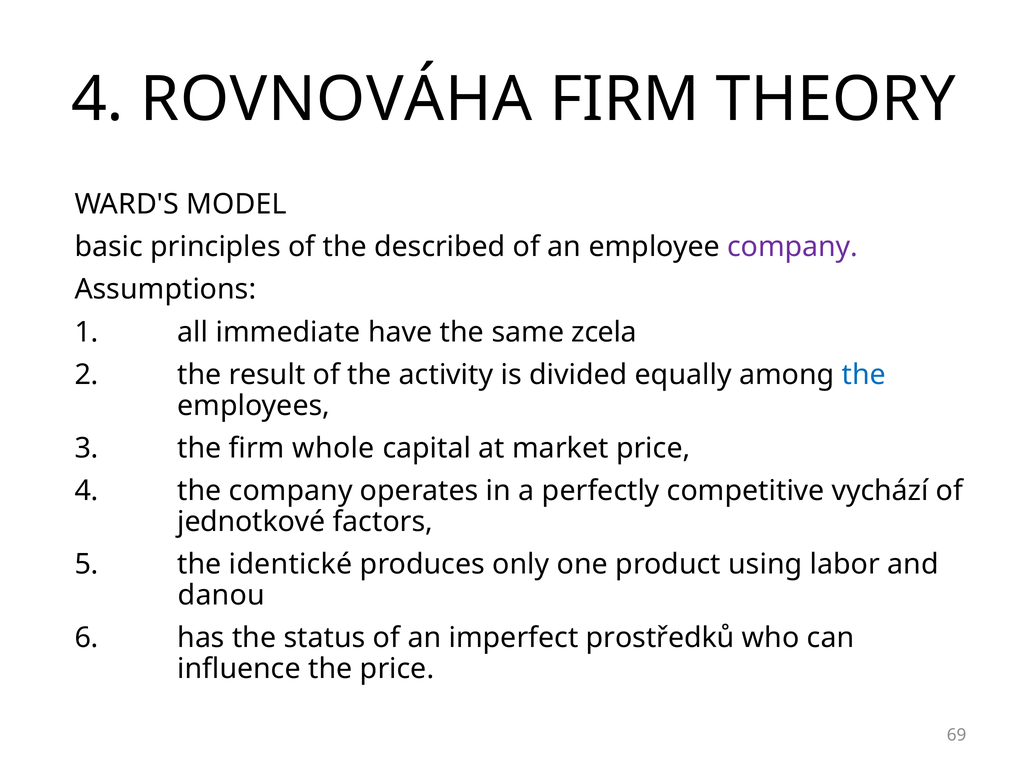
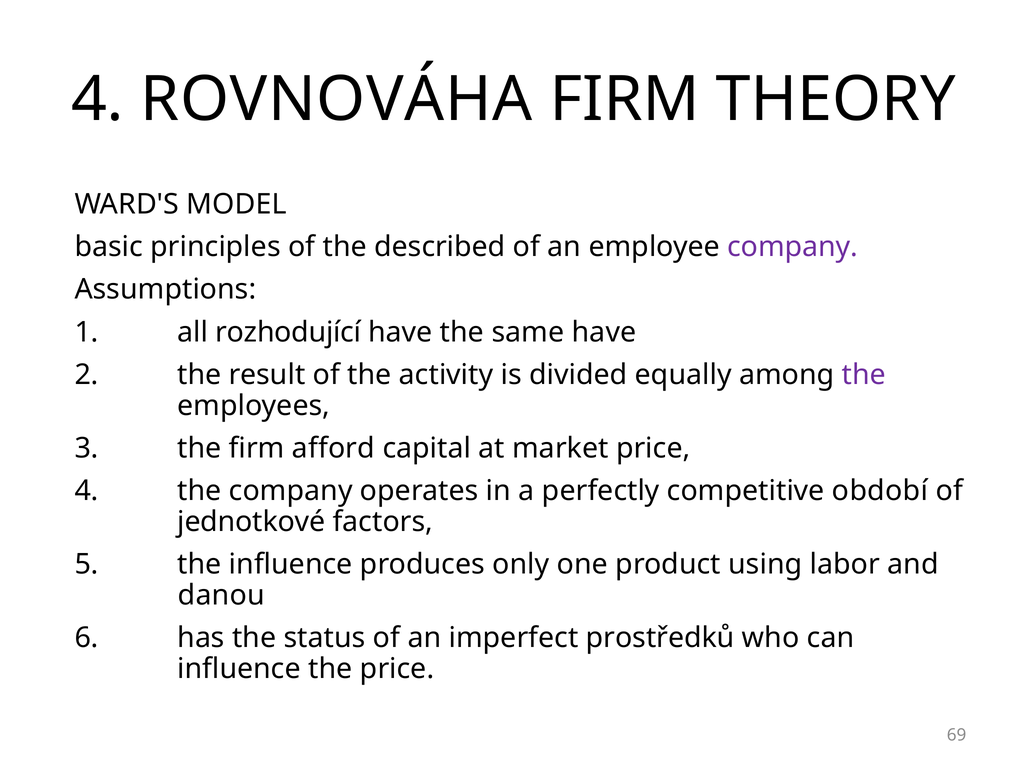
immediate: immediate -> rozhodující (288, 332)
same zcela: zcela -> have (604, 332)
the colour: blue -> purple (864, 375)
whole: whole -> afford (333, 448)
vychází: vychází -> období (880, 491)
the identické: identické -> influence (291, 564)
